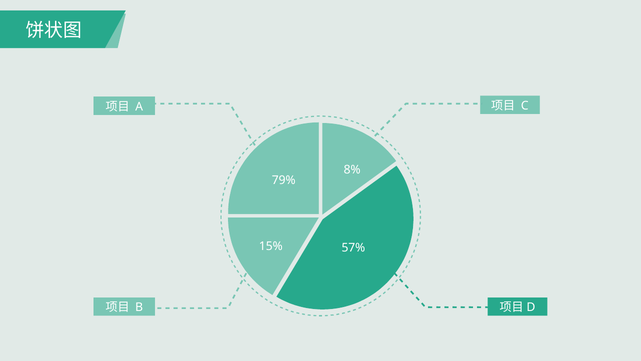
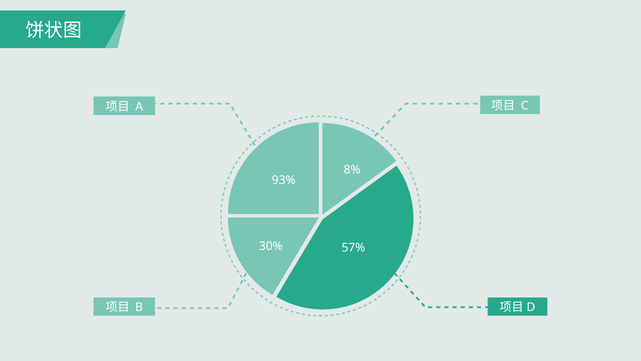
79%: 79% -> 93% (284, 180)
15%: 15% -> 30% (271, 246)
